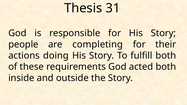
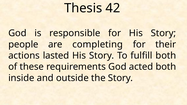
31: 31 -> 42 (113, 8)
doing: doing -> lasted (56, 56)
